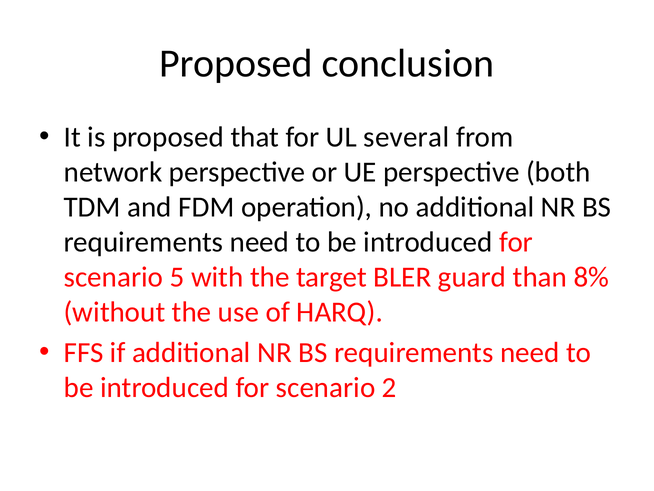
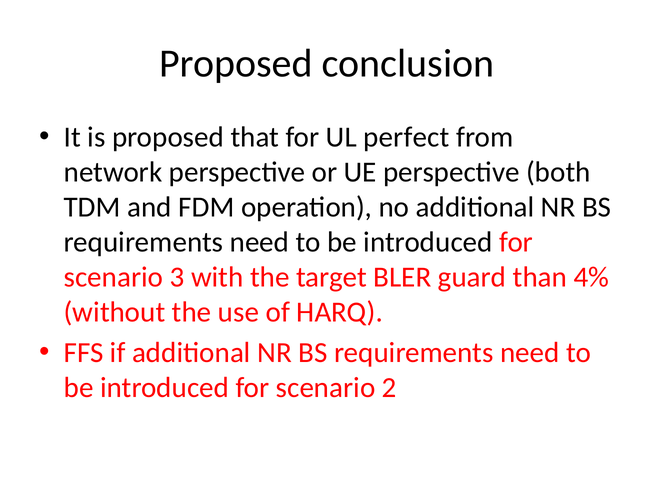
several: several -> perfect (406, 137)
5: 5 -> 3 (177, 277)
8%: 8% -> 4% (591, 277)
